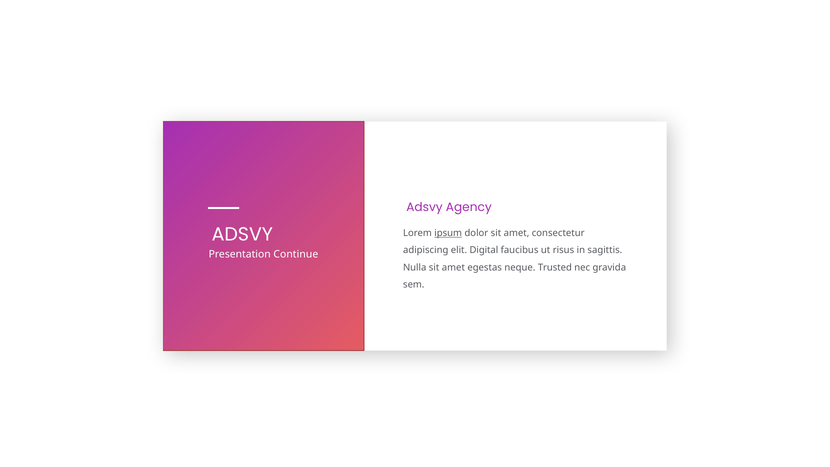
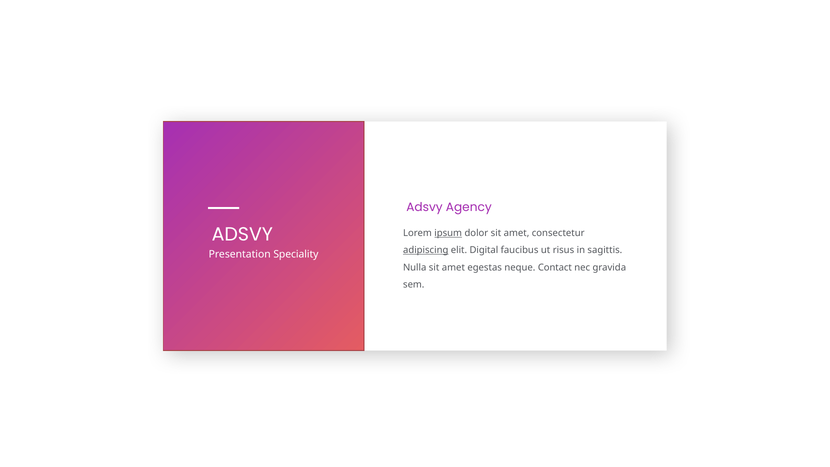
adipiscing underline: none -> present (426, 250)
Continue: Continue -> Speciality (296, 254)
Trusted: Trusted -> Contact (555, 267)
